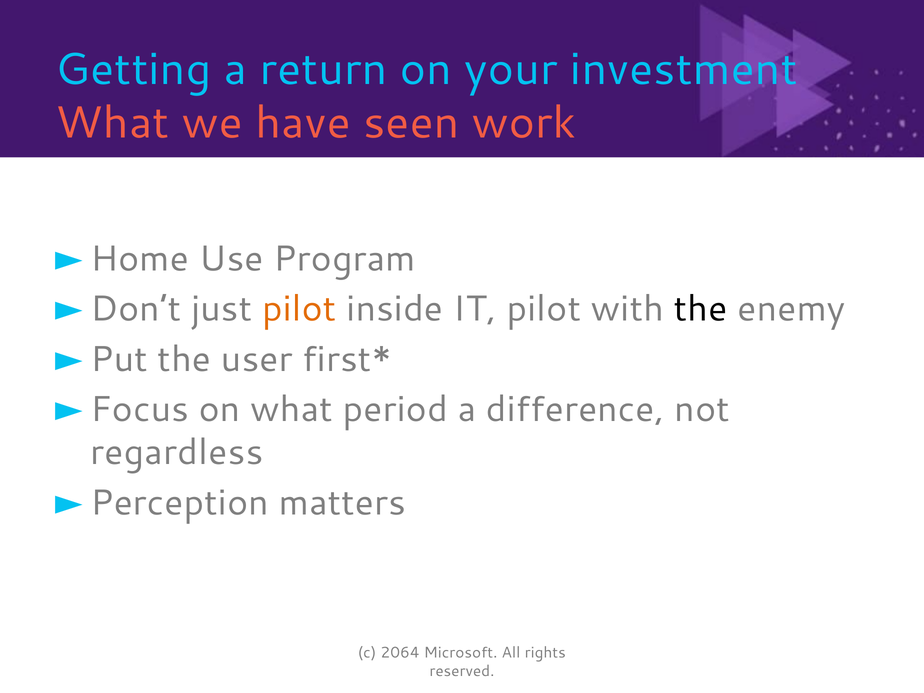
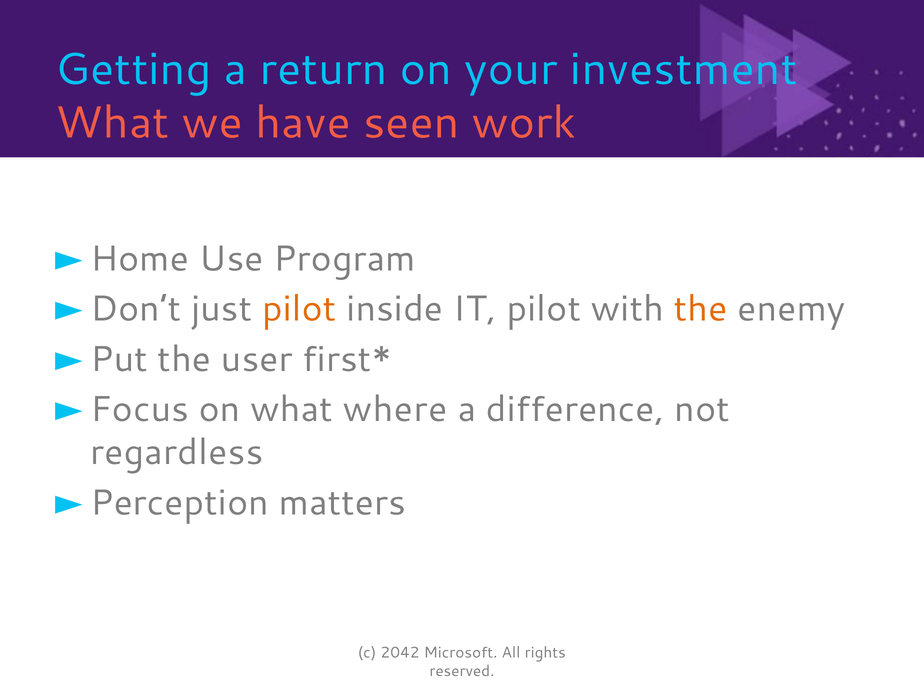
the colour: black -> orange (701, 309)
period: period -> where (395, 409)
2064: 2064 -> 2042 (400, 653)
